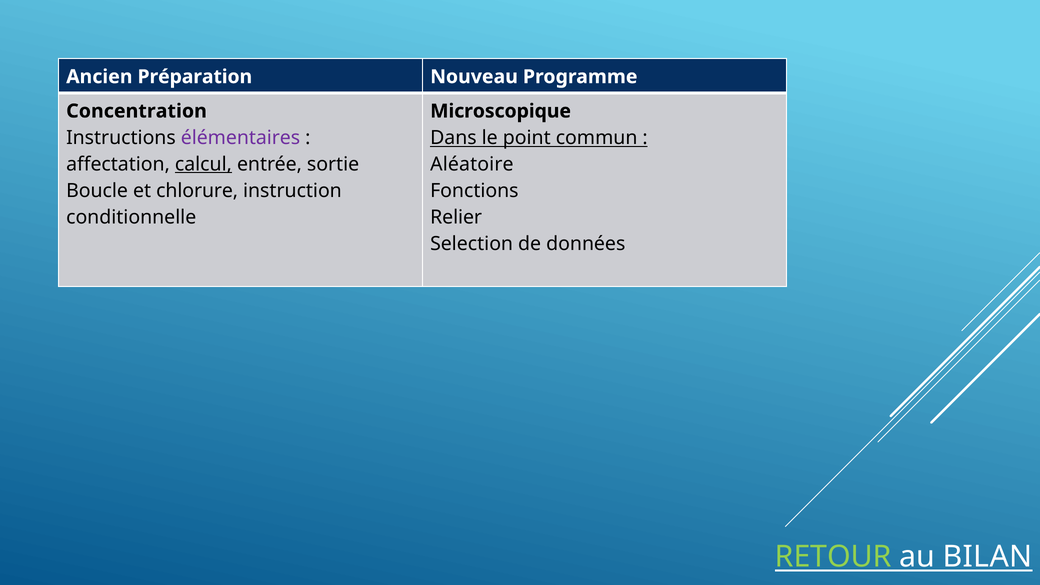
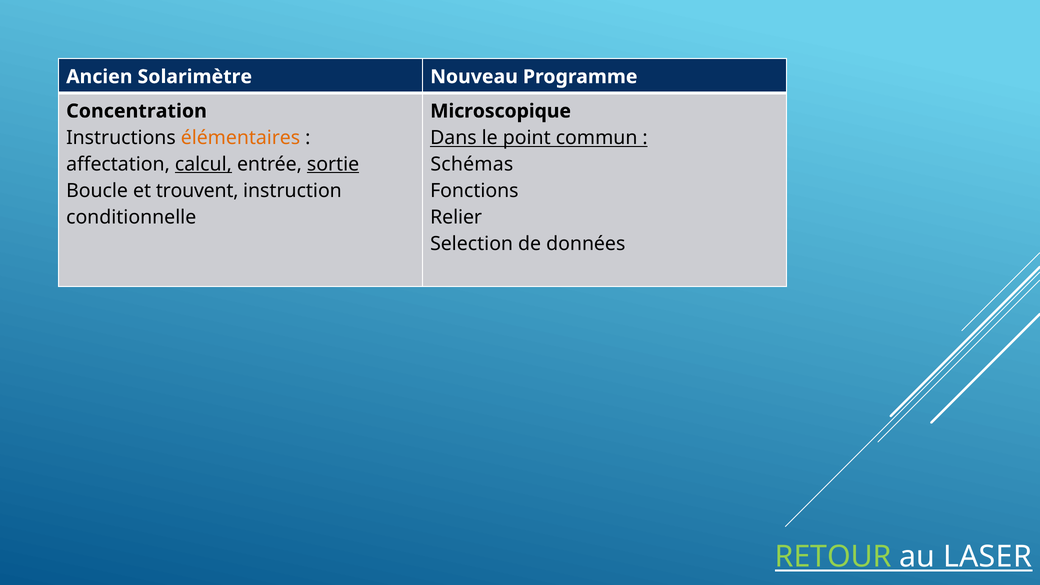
Préparation: Préparation -> Solarimètre (195, 77)
élémentaires colour: purple -> orange (240, 138)
sortie underline: none -> present (333, 164)
Aléatoire: Aléatoire -> Schémas (472, 164)
chlorure: chlorure -> trouvent (197, 191)
BILAN: BILAN -> LASER (988, 557)
